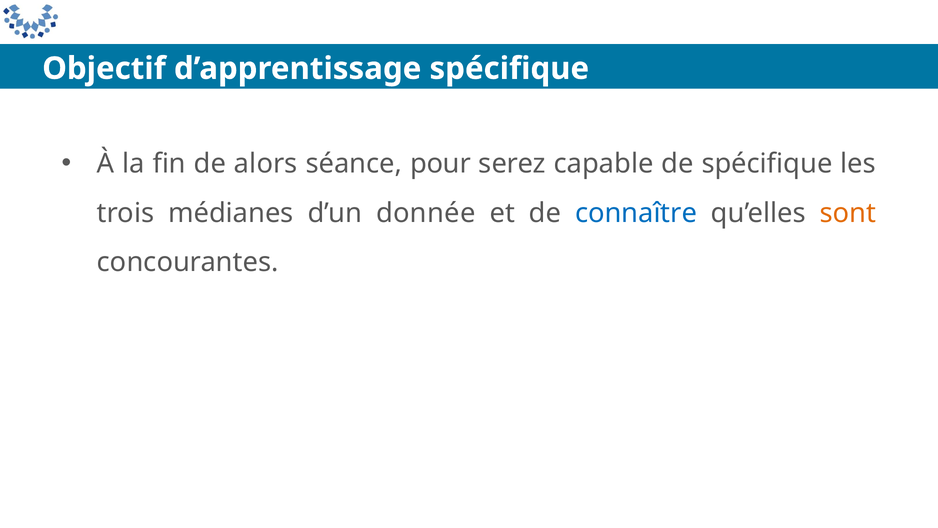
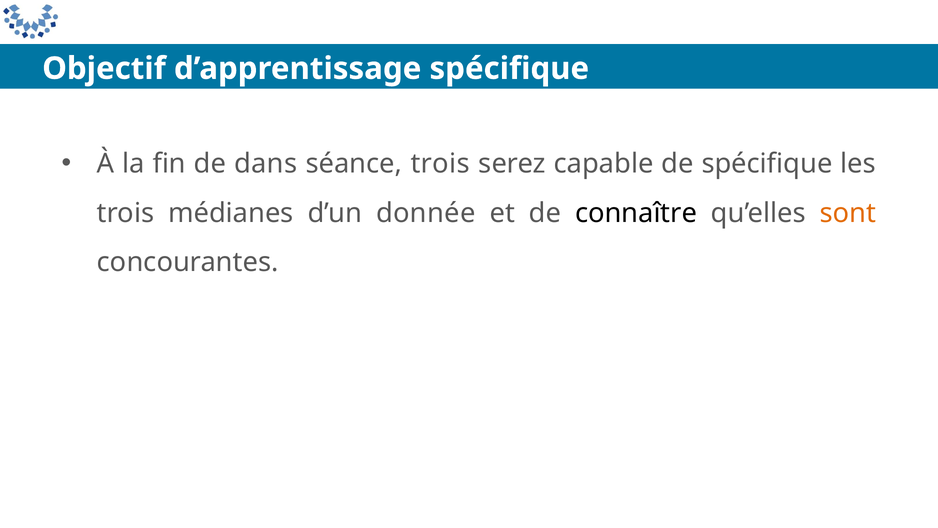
alors: alors -> dans (266, 164)
séance pour: pour -> trois (440, 164)
connaître colour: blue -> black (636, 213)
